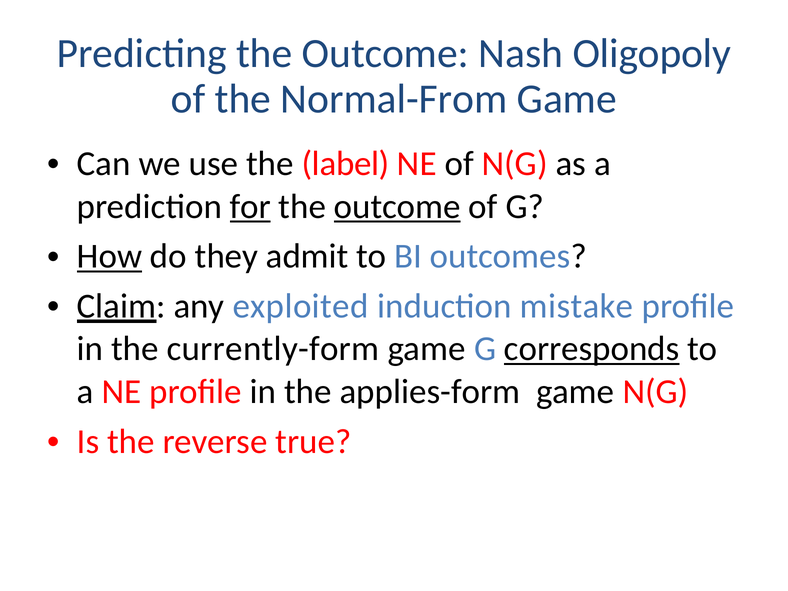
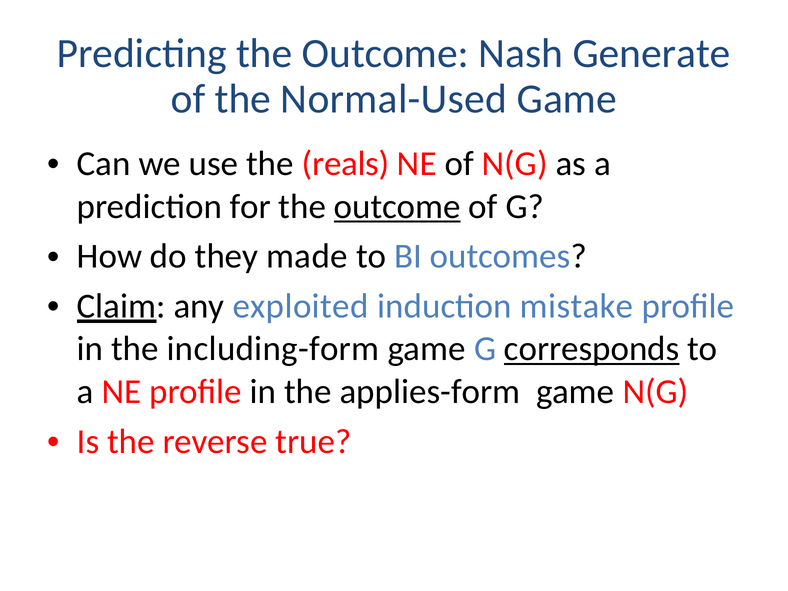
Oligopoly: Oligopoly -> Generate (652, 53)
Normal-From: Normal-From -> Normal-Used (394, 99)
label: label -> reals (346, 164)
for underline: present -> none (250, 206)
How underline: present -> none (109, 256)
admit: admit -> made (307, 256)
currently-form: currently-form -> including-form (273, 349)
